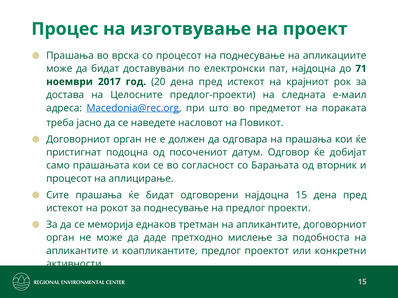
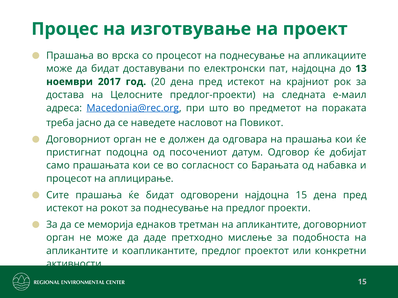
71: 71 -> 13 (361, 69)
вторник: вторник -> набавка (337, 166)
